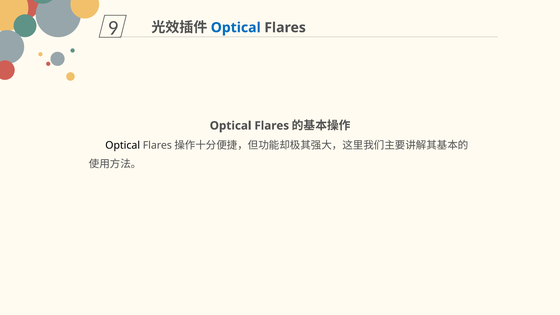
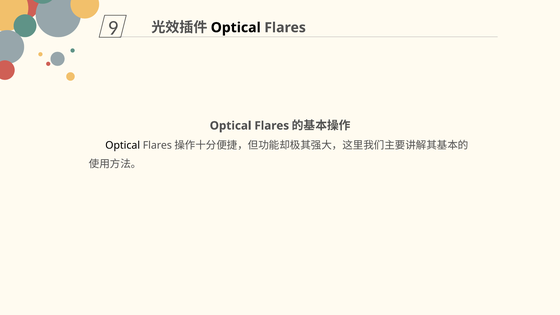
Optical colour: blue -> black (236, 28)
